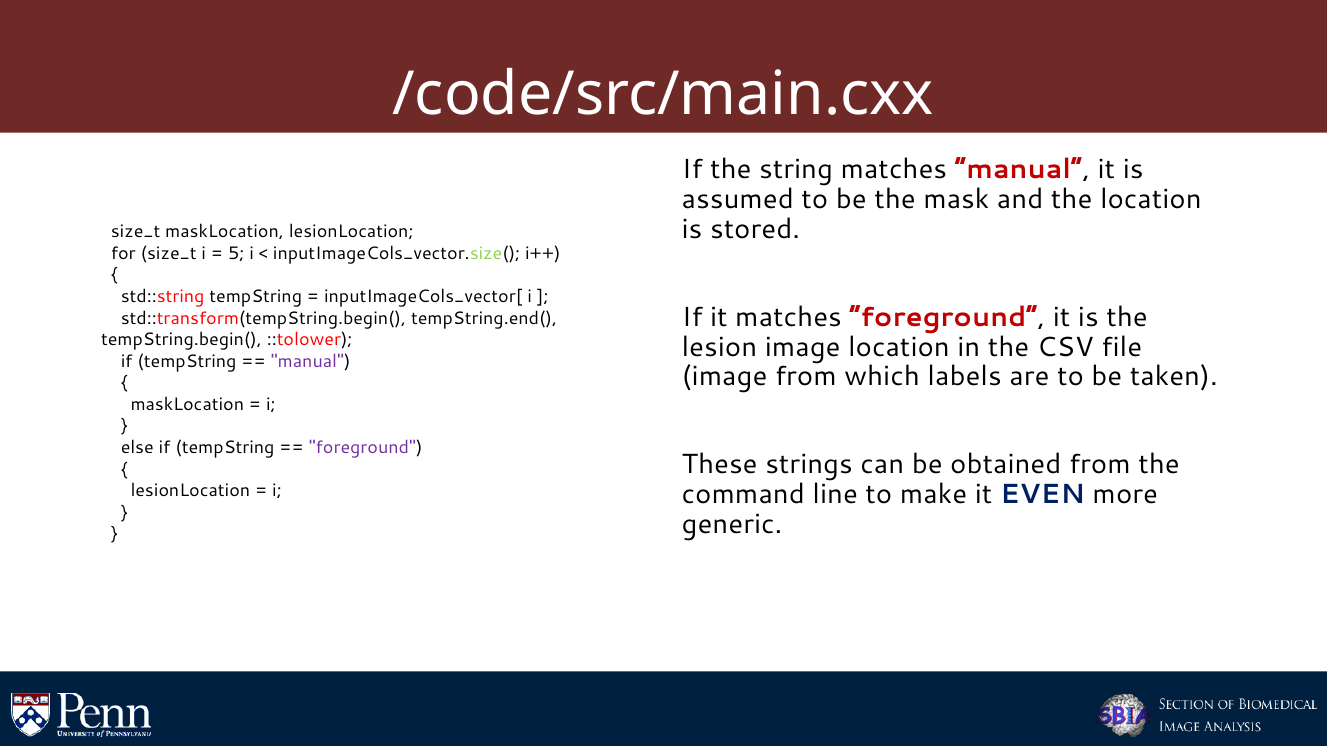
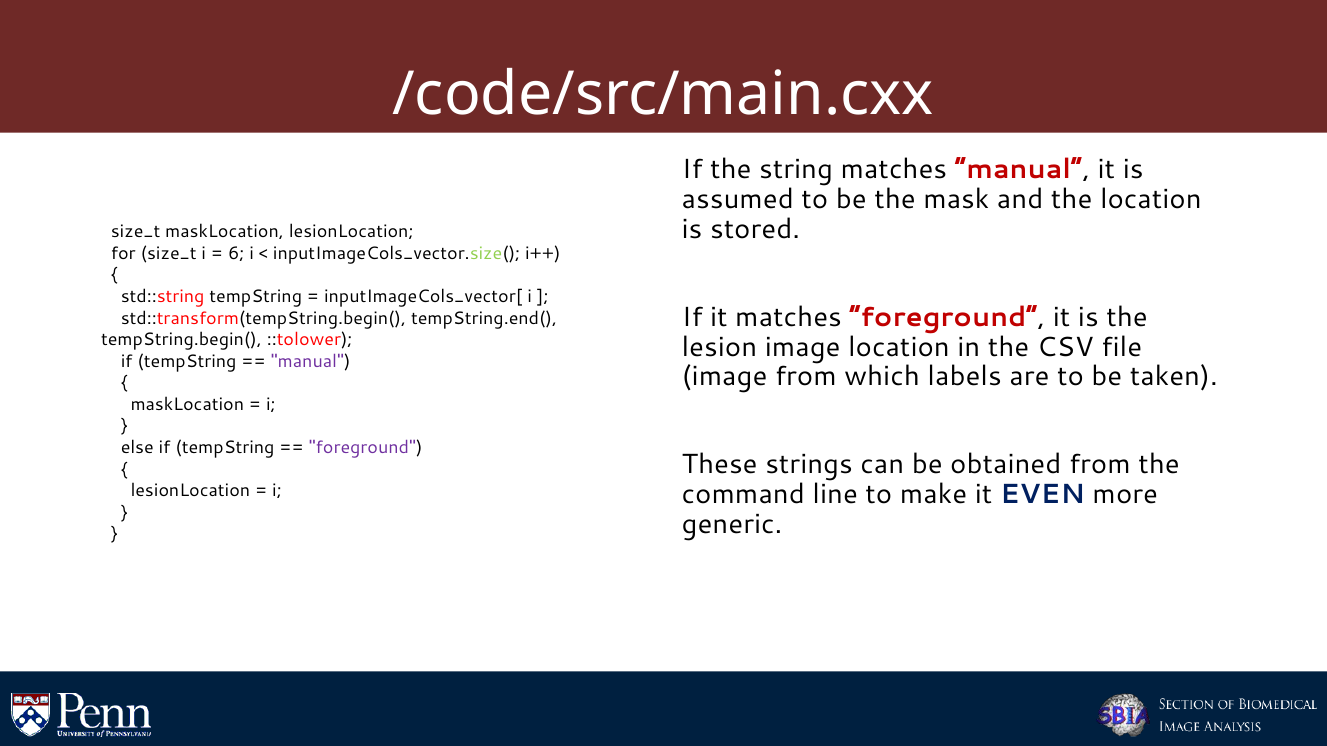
5: 5 -> 6 (236, 254)
